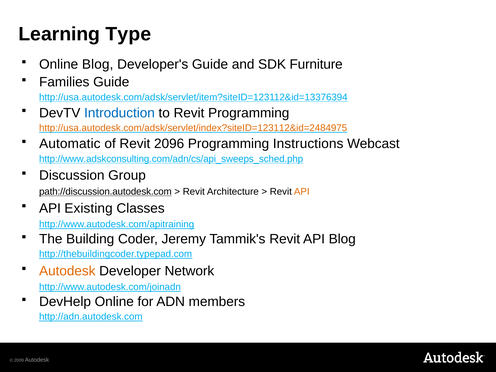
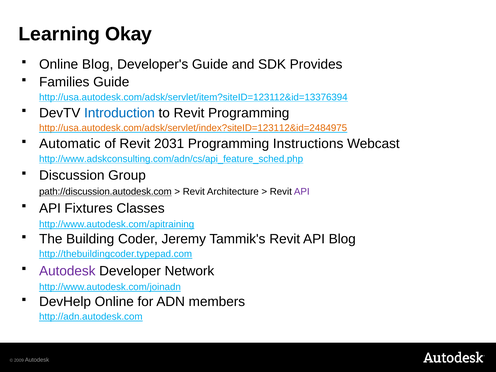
Type: Type -> Okay (129, 34)
Furniture: Furniture -> Provides (316, 64)
2096: 2096 -> 2031 (169, 144)
http://www.adskconsulting.com/adn/cs/api_sweeps_sched.php: http://www.adskconsulting.com/adn/cs/api_sweeps_sched.php -> http://www.adskconsulting.com/adn/cs/api_feature_sched.php (171, 159)
API colour: orange -> purple (302, 192)
Existing: Existing -> Fixtures (89, 208)
Autodesk colour: orange -> purple (67, 271)
